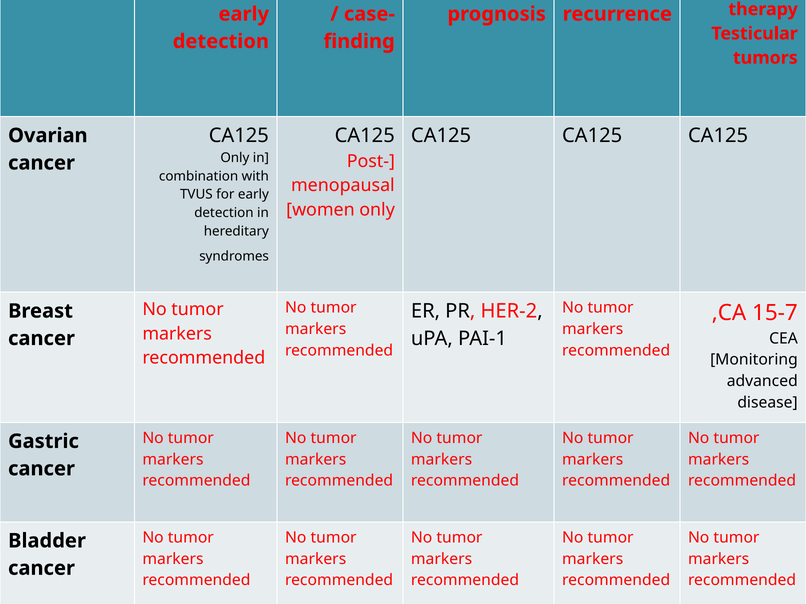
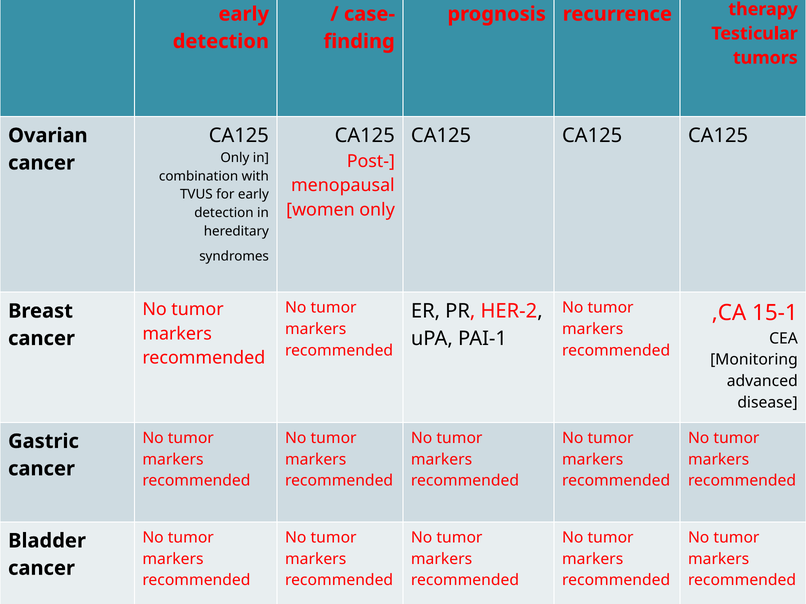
15-7: 15-7 -> 15-1 (775, 313)
